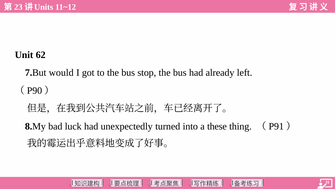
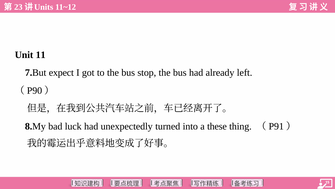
62: 62 -> 11 (41, 55)
would: would -> expect (61, 73)
